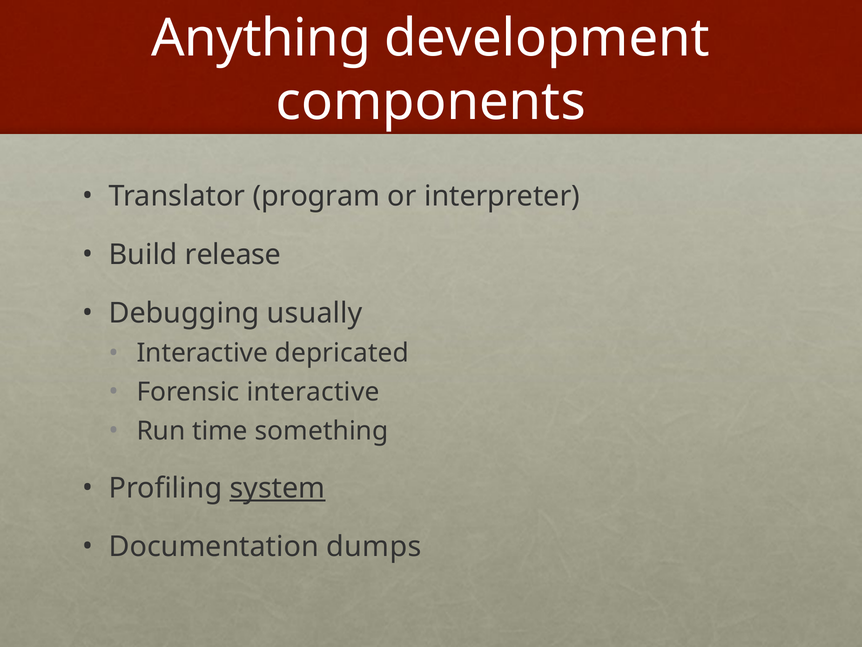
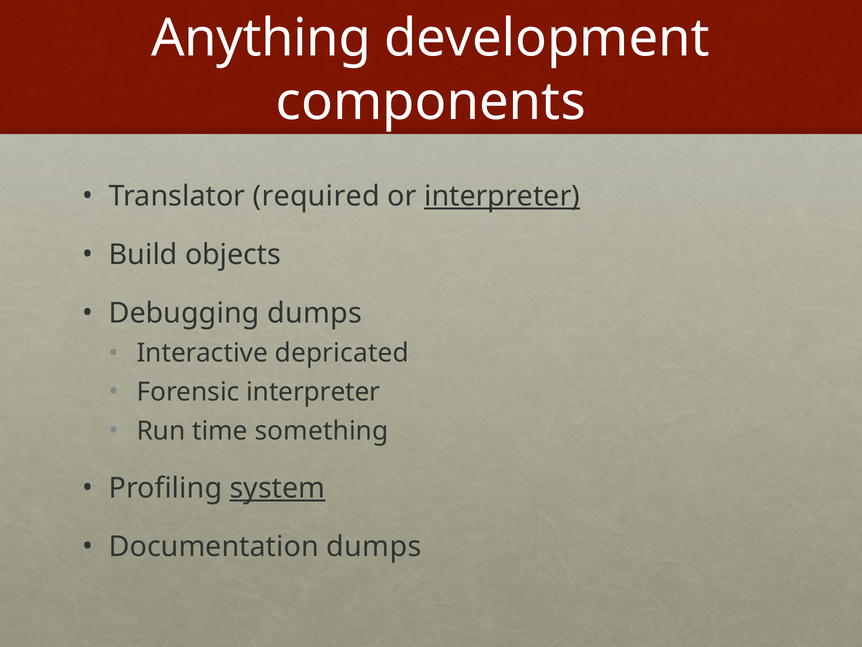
program: program -> required (316, 196)
interpreter underline: none -> present (502, 196)
release: release -> objects (233, 254)
Debugging usually: usually -> dumps (315, 313)
Forensic interactive: interactive -> interpreter (313, 392)
